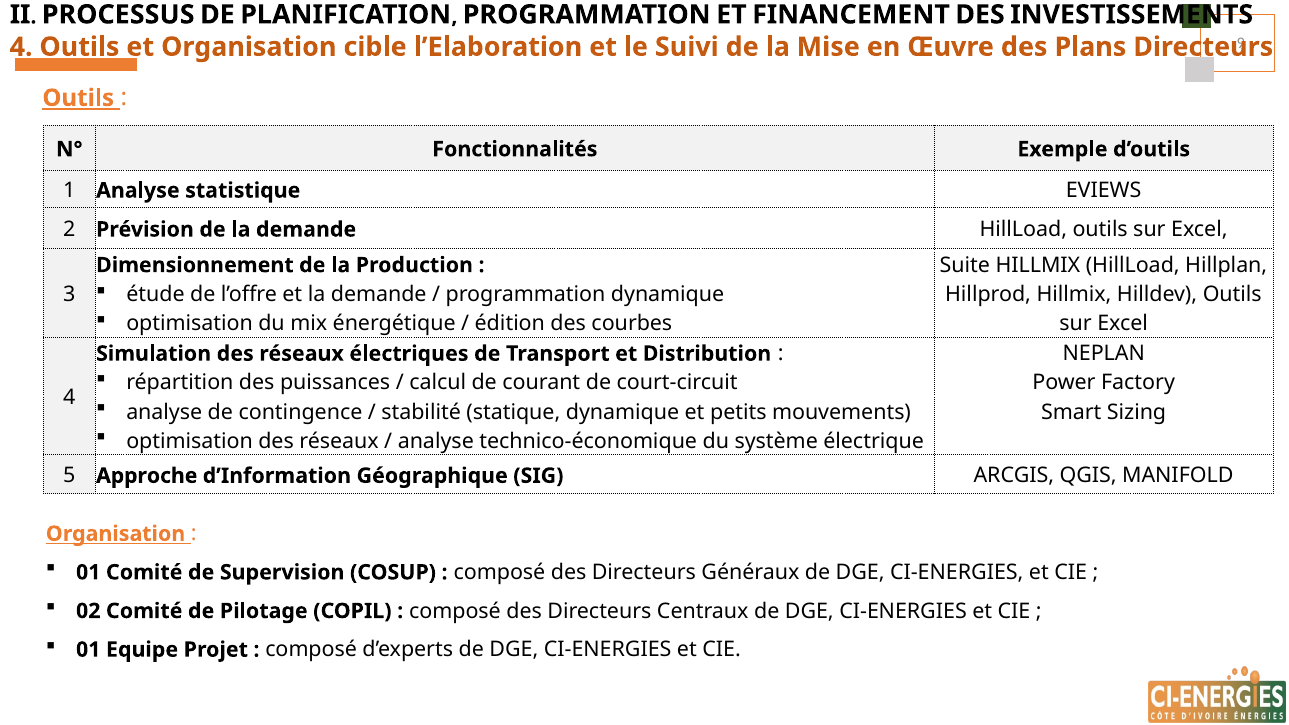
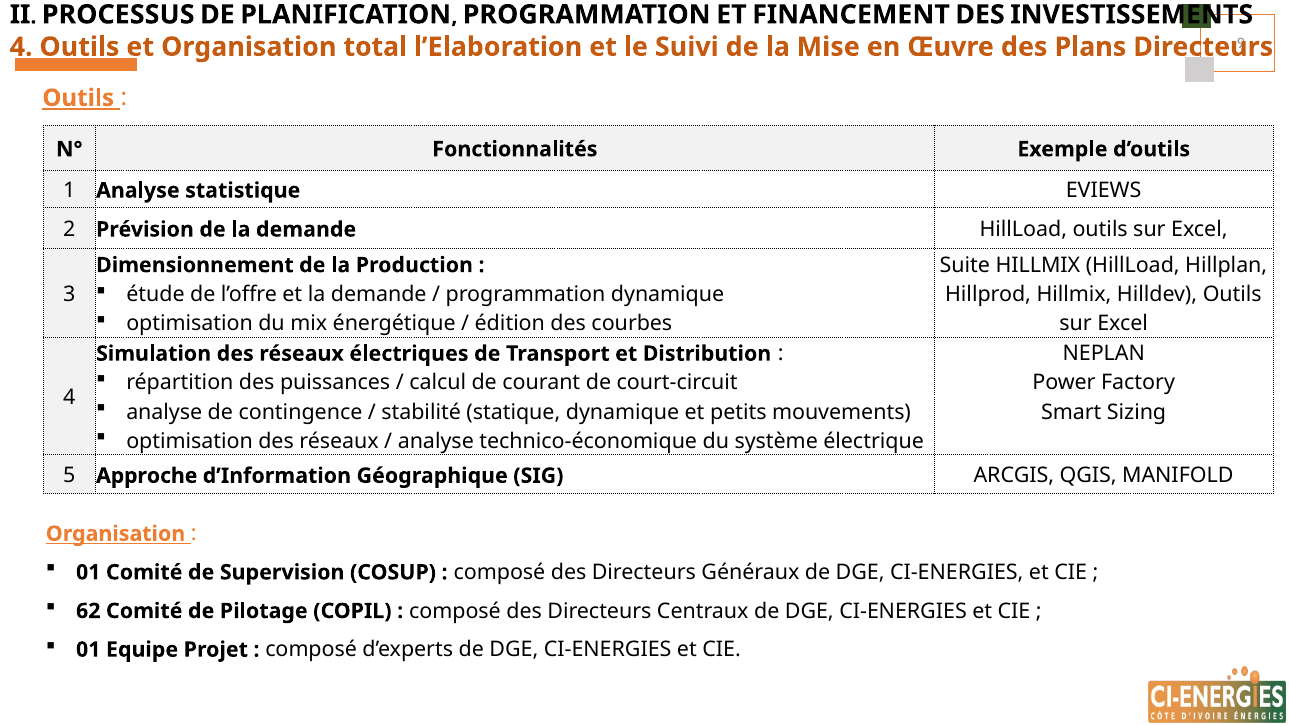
cible: cible -> total (375, 47)
02: 02 -> 62 (88, 611)
